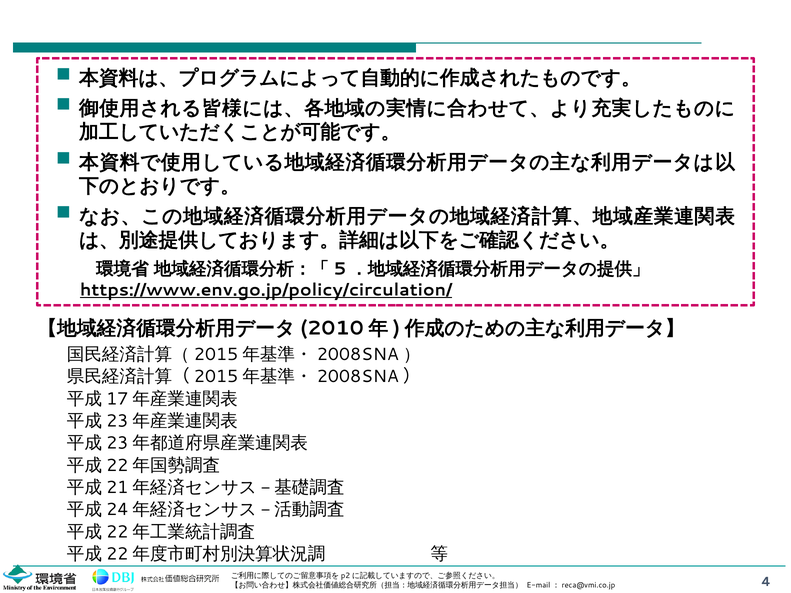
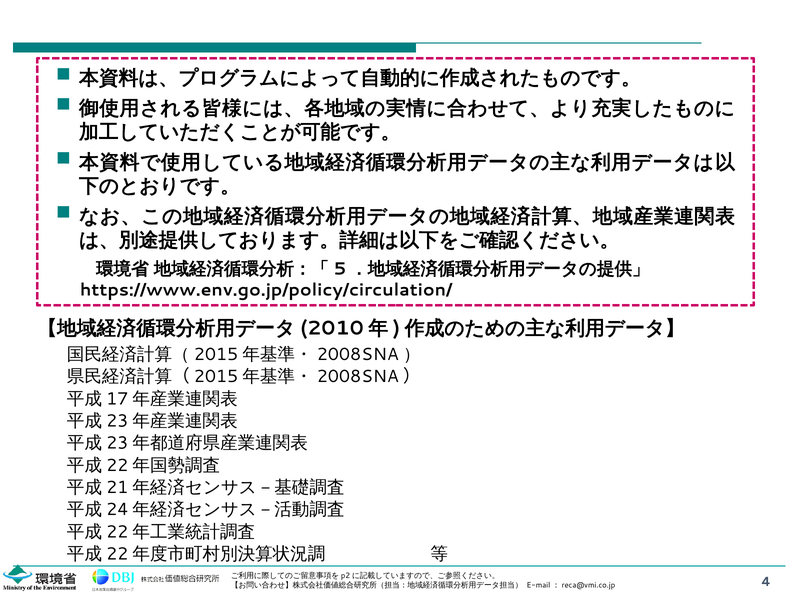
https://www.env.go.jp/policy/circulation/ underline: present -> none (266, 290)
